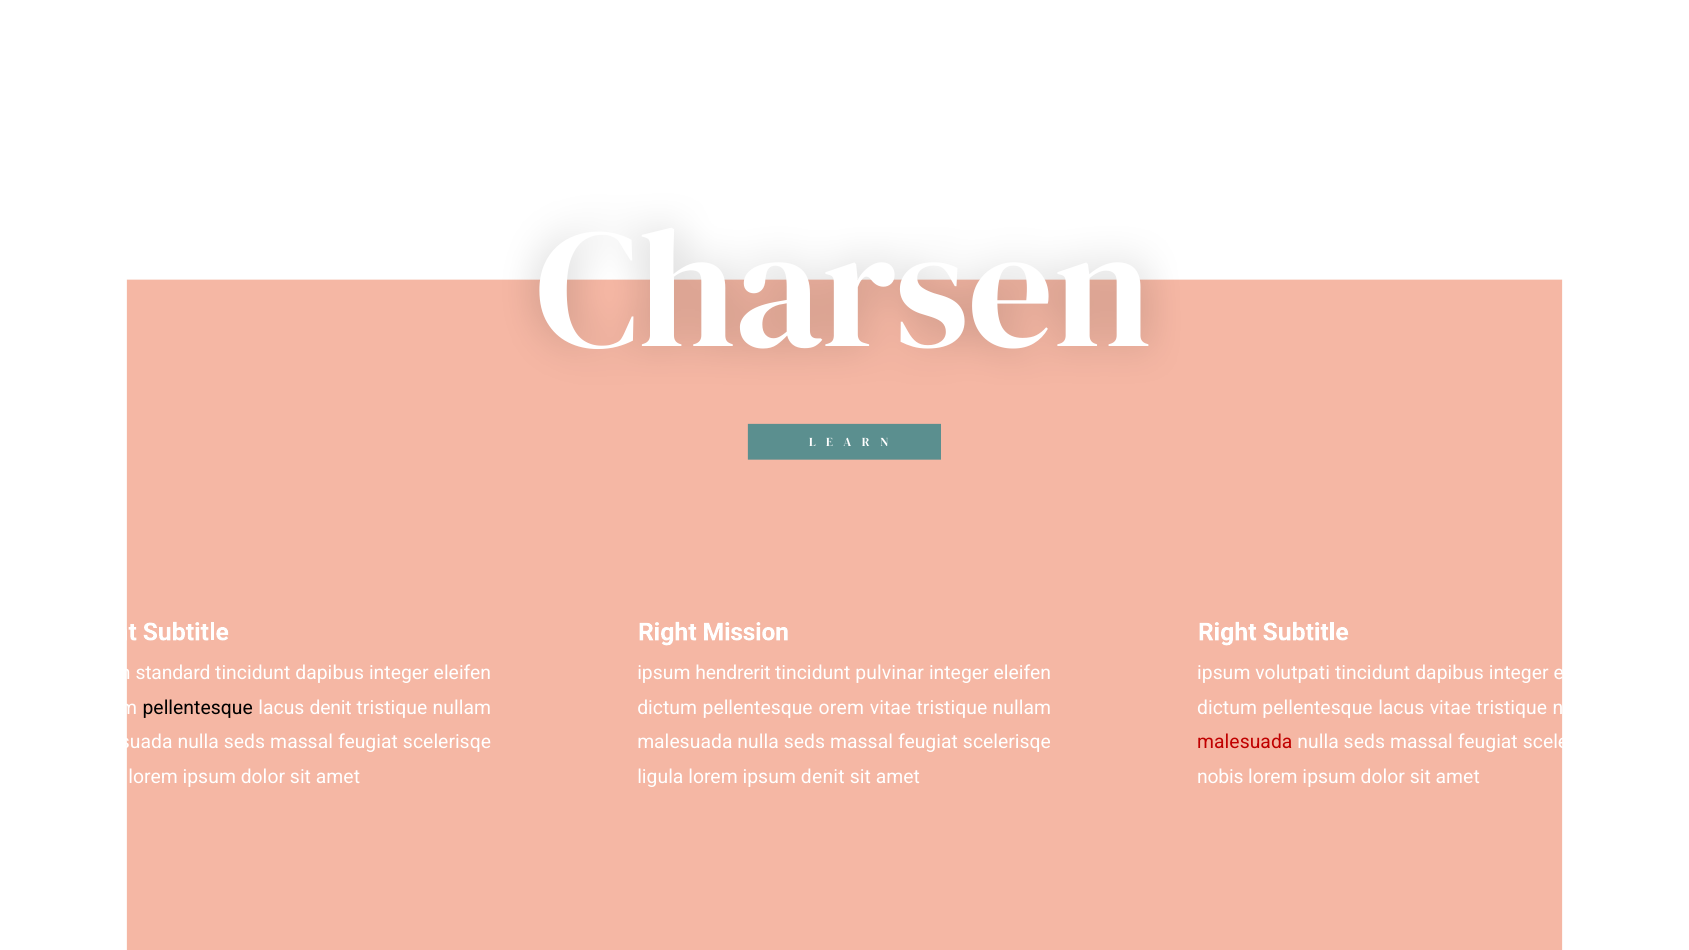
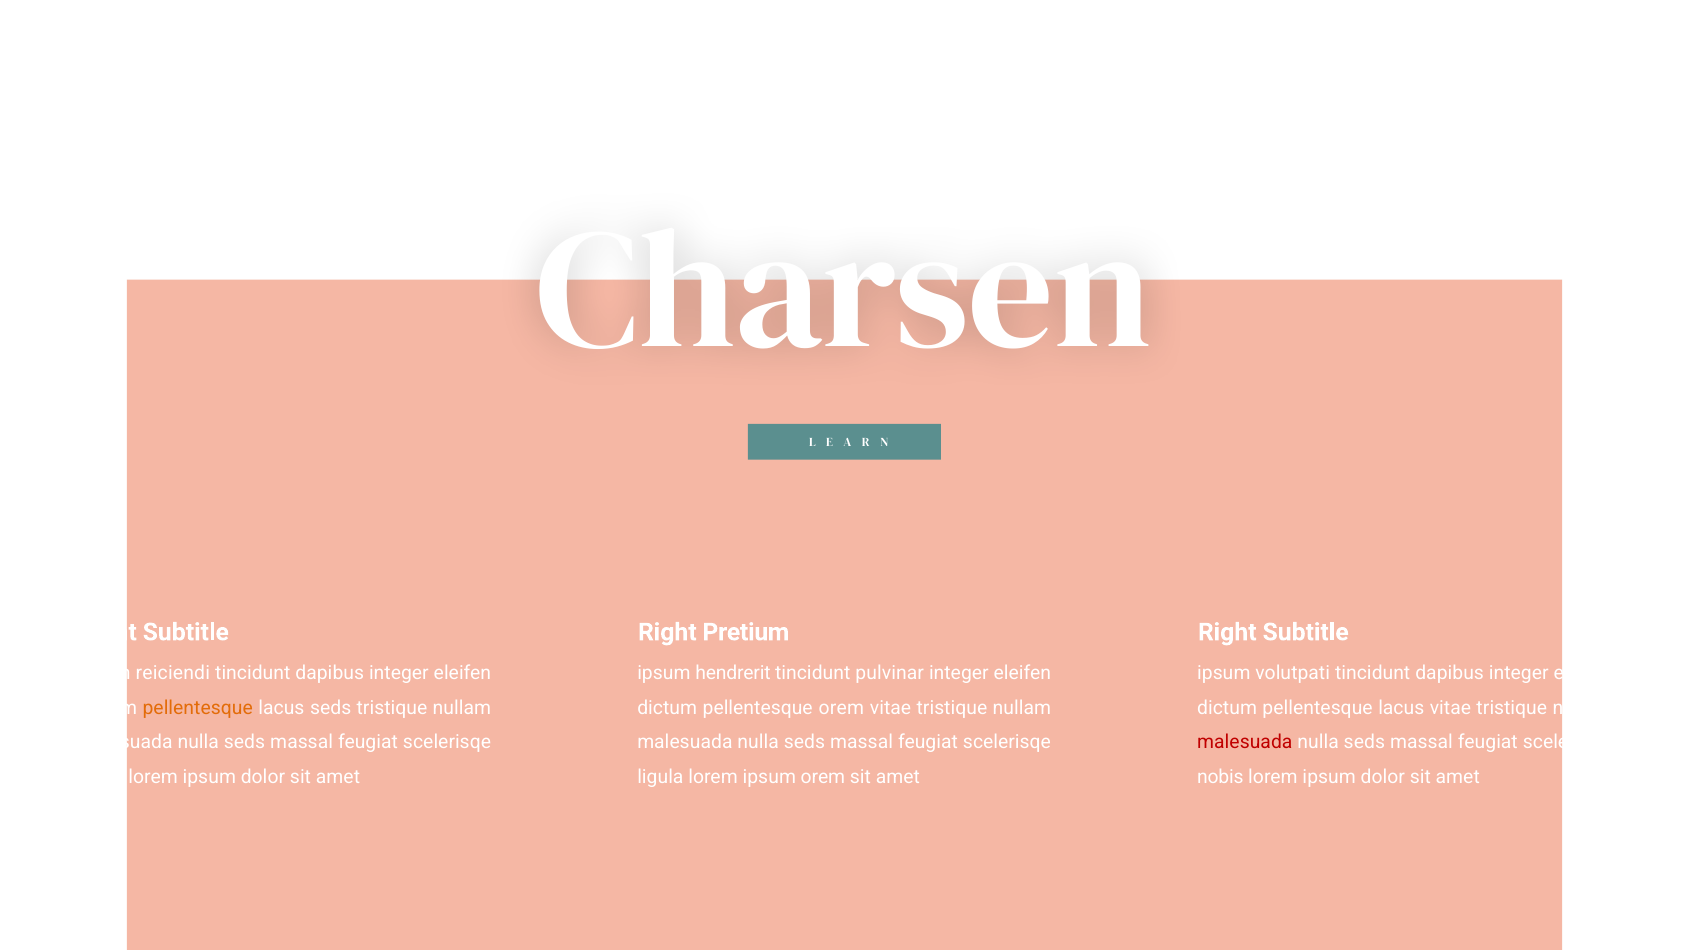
Mission: Mission -> Pretium (746, 632)
standard: standard -> reiciendi (173, 673)
pellentesque colour: black -> orange (198, 708)
lacus denit: denit -> seds (331, 708)
ipsum denit: denit -> orem (823, 777)
